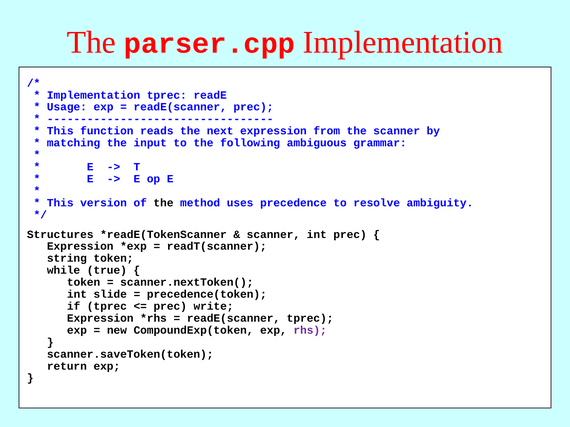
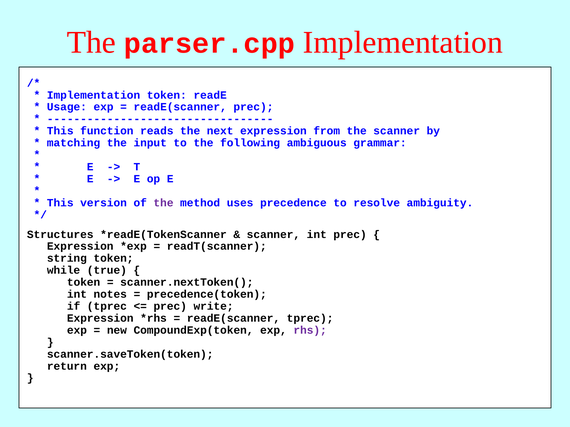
Implementation tprec: tprec -> token (167, 95)
the colour: black -> purple (163, 203)
slide: slide -> notes (110, 295)
